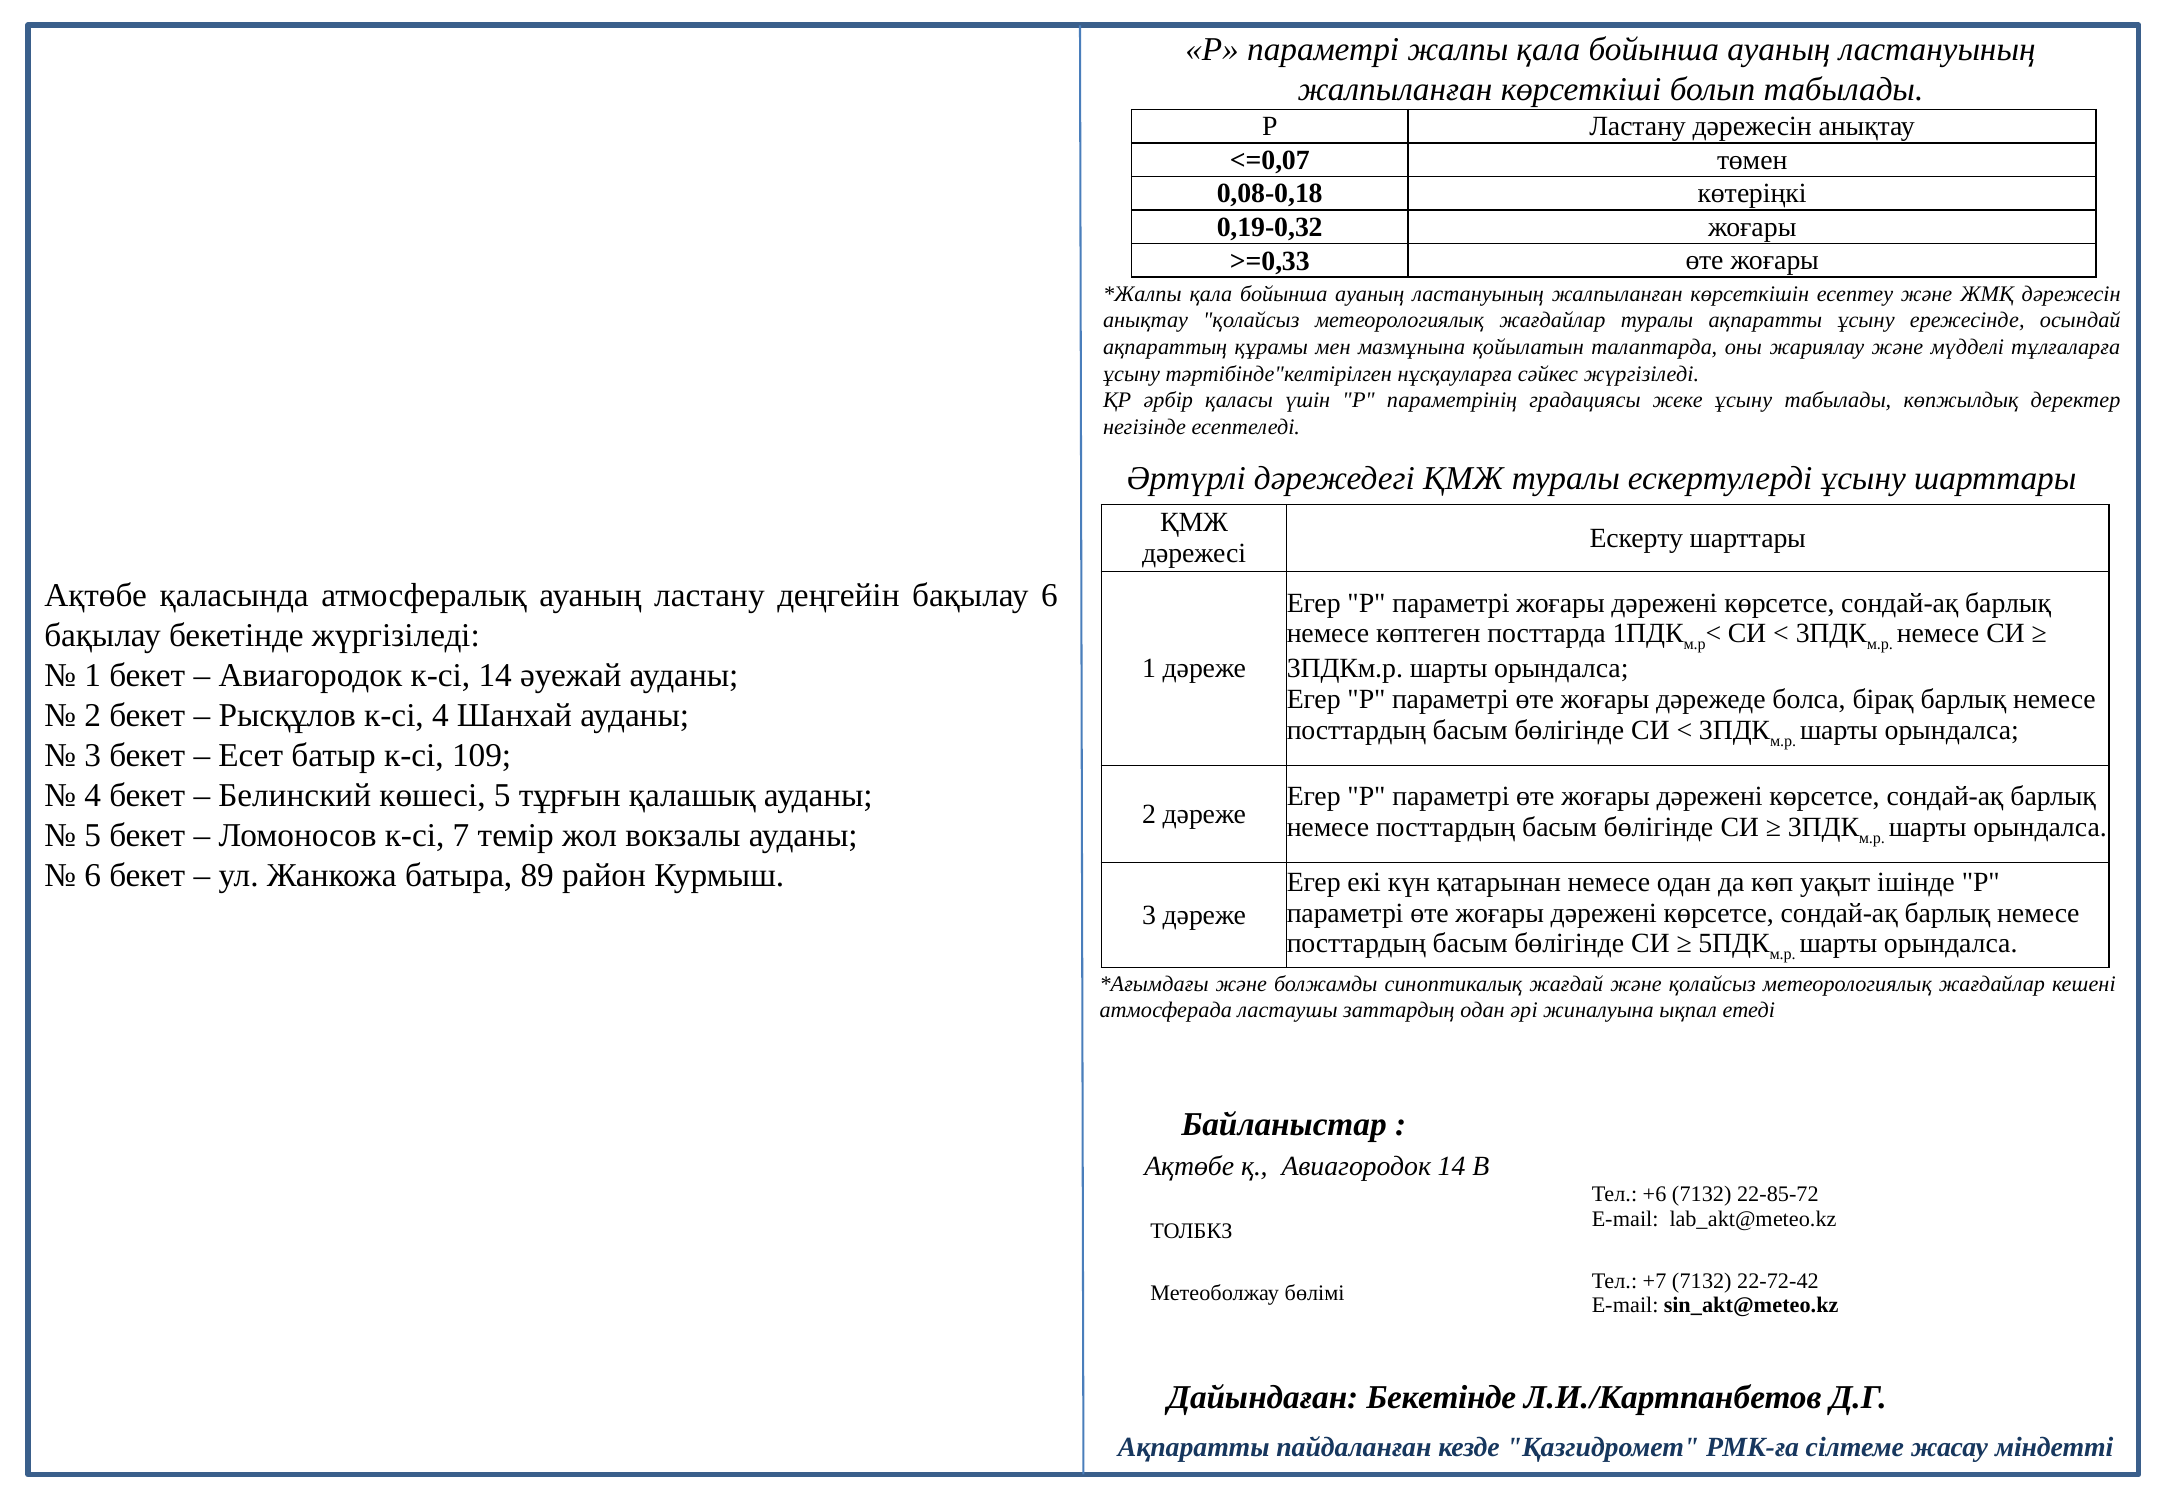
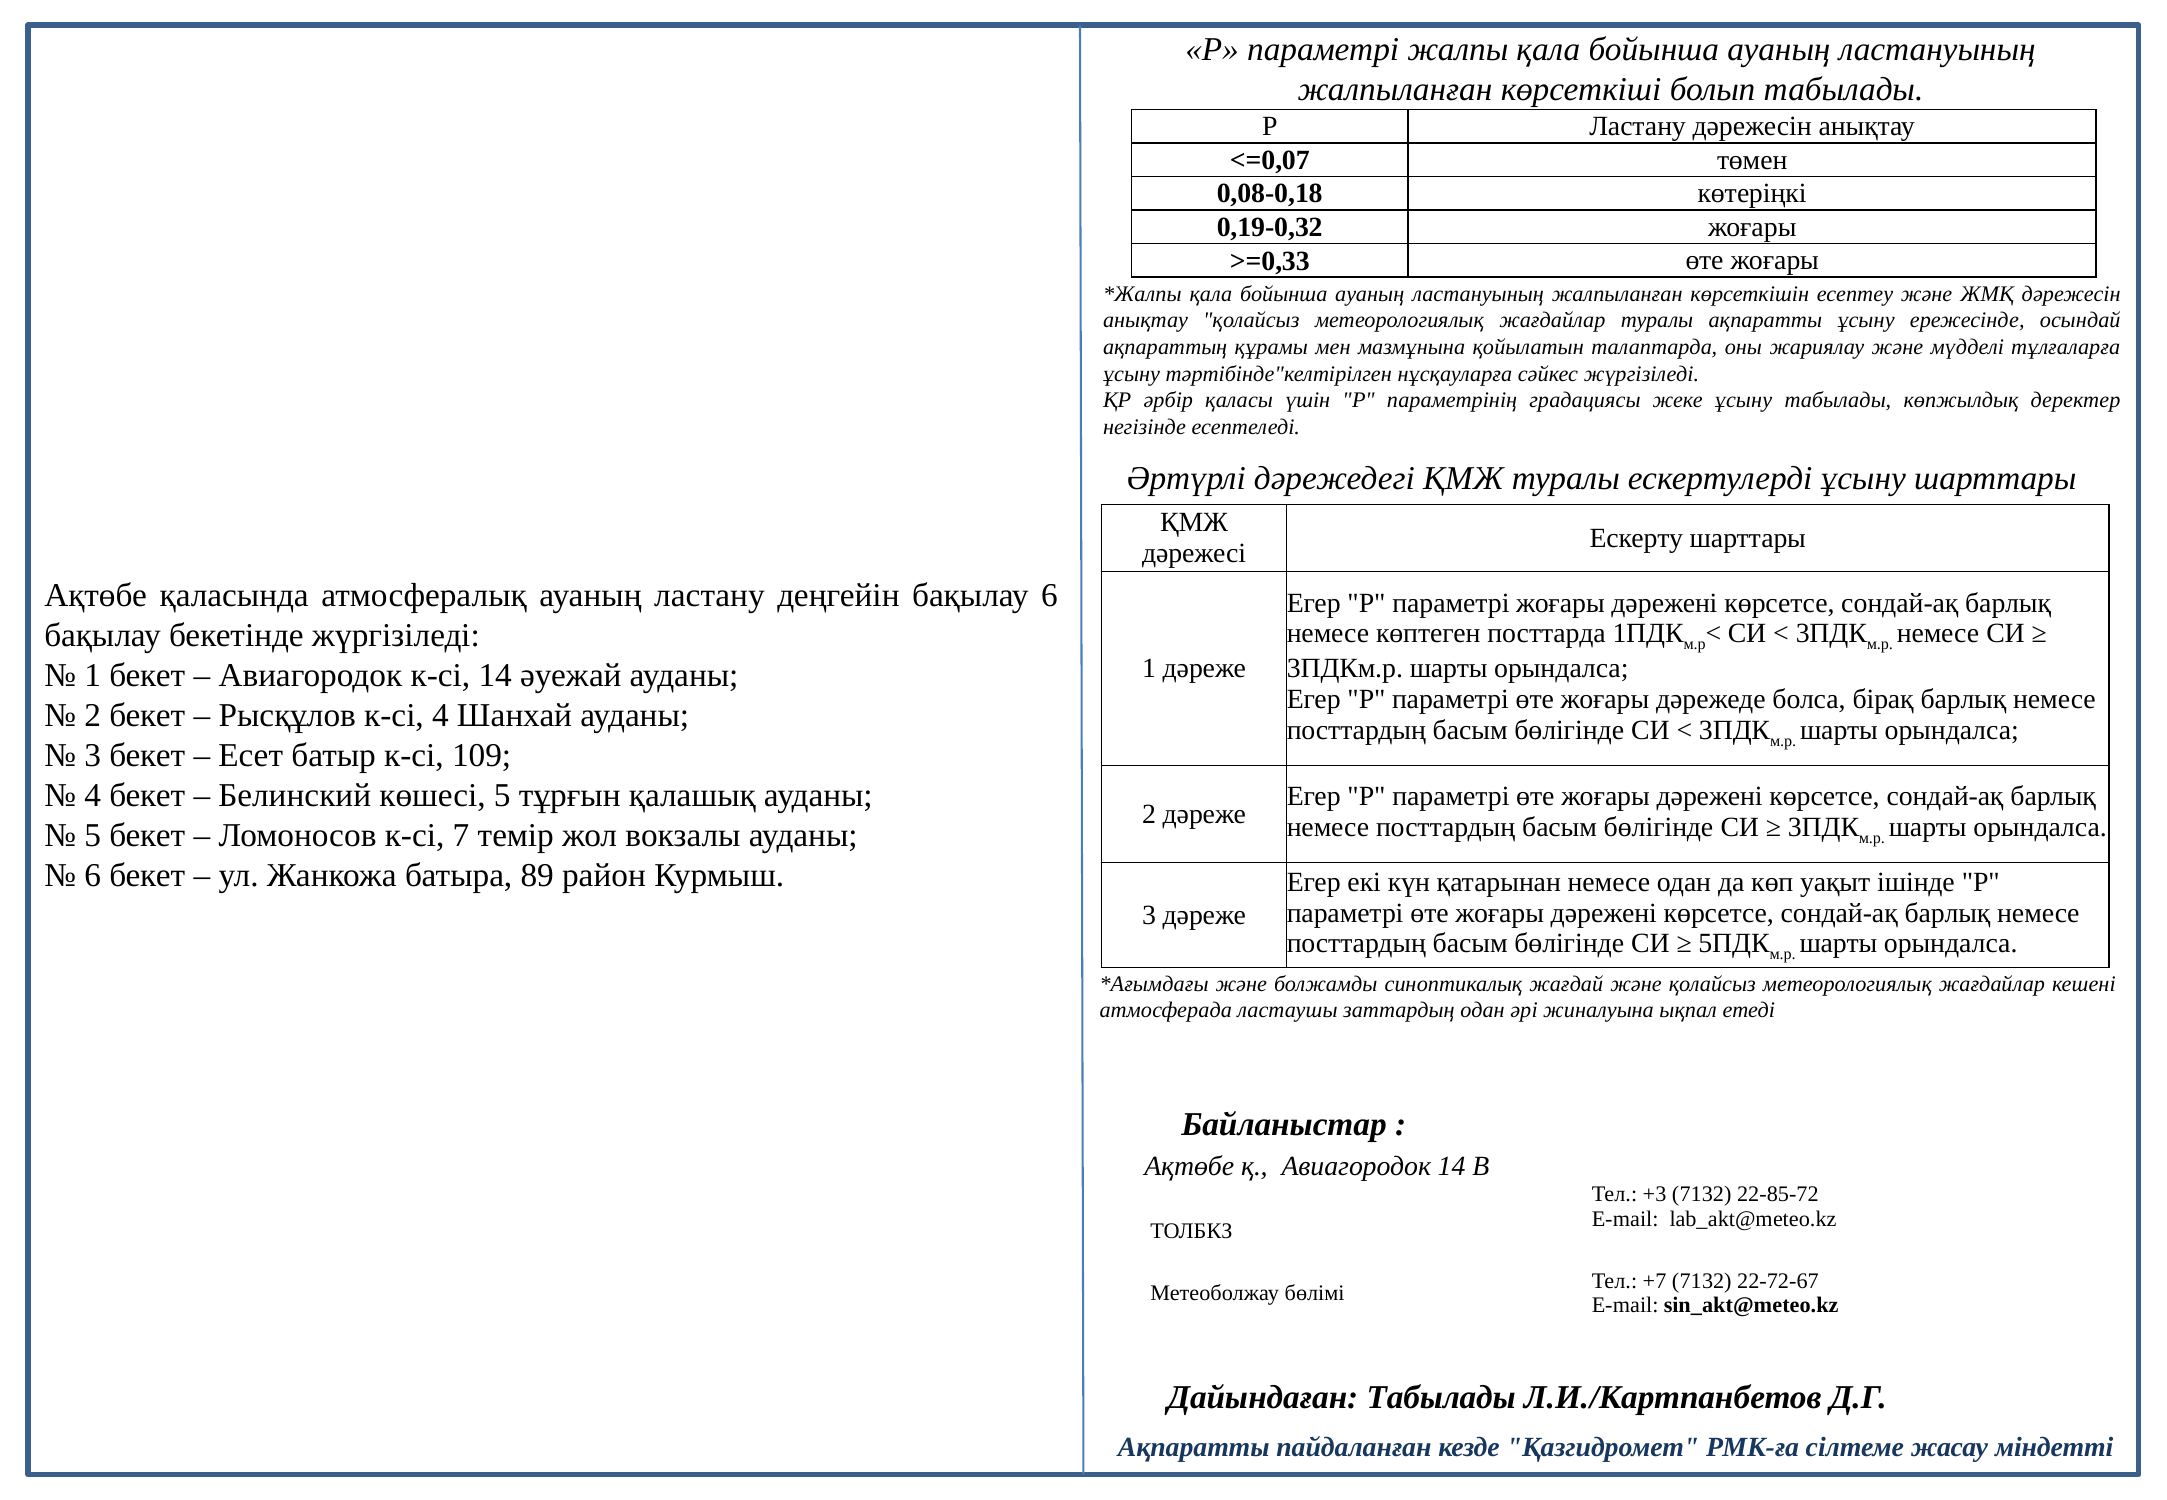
+6: +6 -> +3 (1655, 1194)
22-72-42: 22-72-42 -> 22-72-67 (1778, 1281)
Дайындаған Бекетінде: Бекетінде -> Табылады (1441, 1397)
